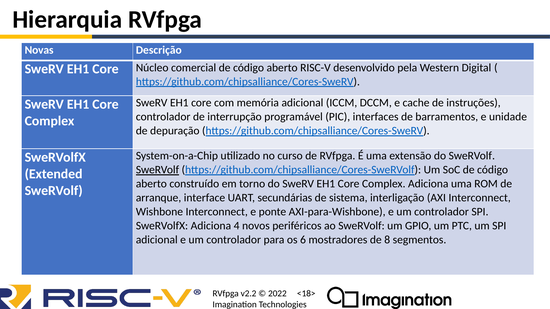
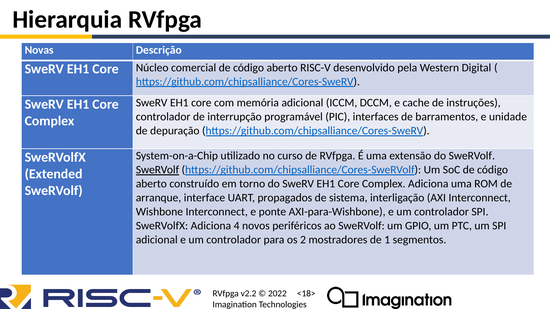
secundárias: secundárias -> propagados (285, 198)
6: 6 -> 2 (303, 240)
8: 8 -> 1 (387, 240)
